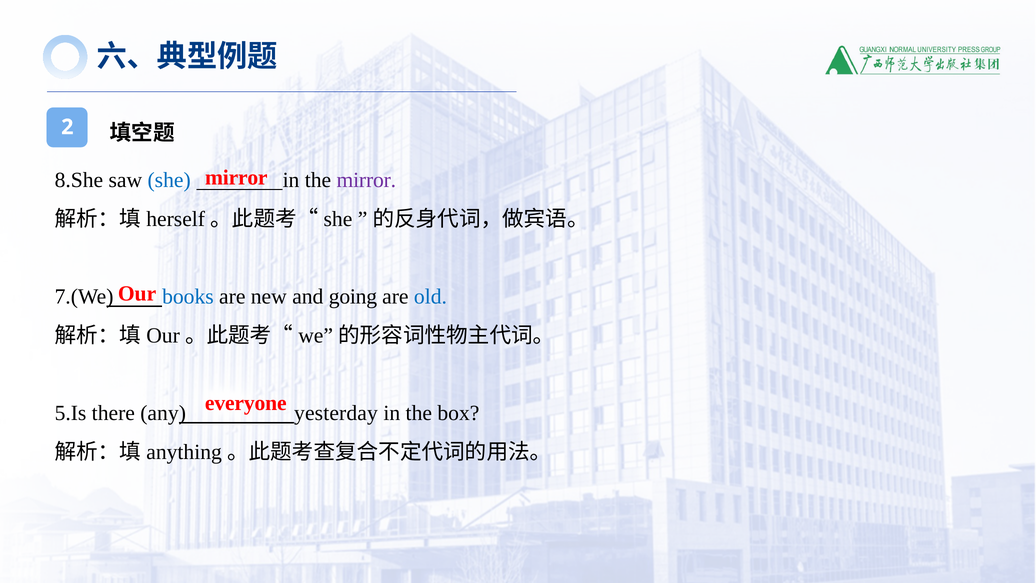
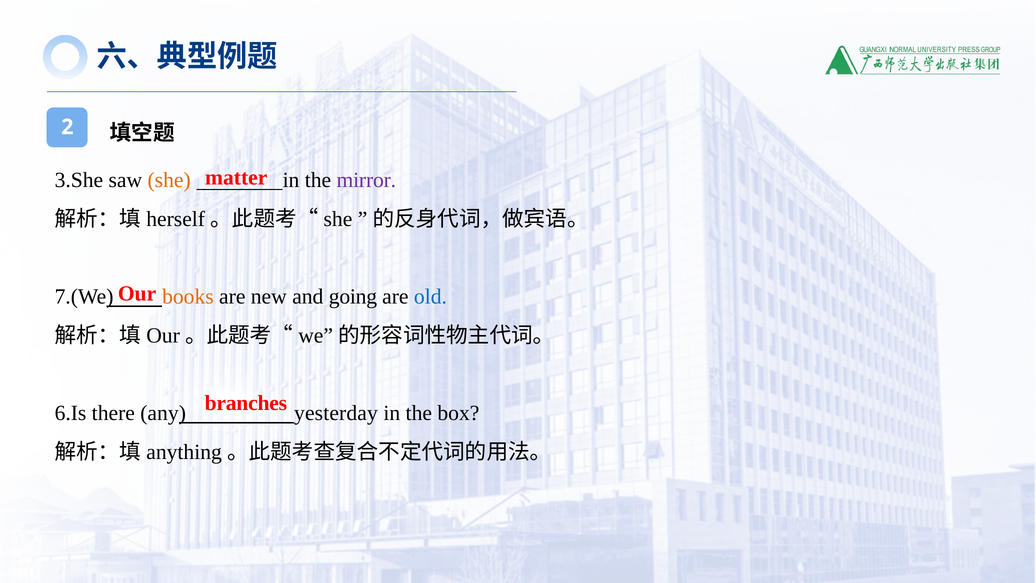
mirror: mirror -> matter (236, 177)
8.She: 8.She -> 3.She (79, 180)
she colour: blue -> orange (169, 180)
books colour: blue -> orange (188, 297)
everyone: everyone -> branches (246, 403)
5.Is: 5.Is -> 6.Is (70, 413)
